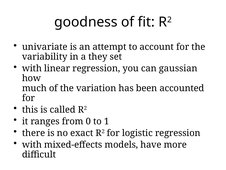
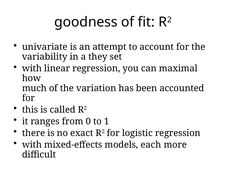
gaussian: gaussian -> maximal (178, 68)
have: have -> each (151, 144)
